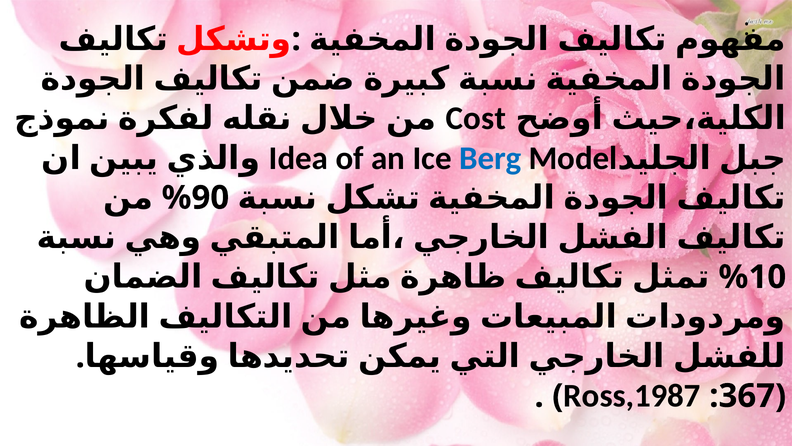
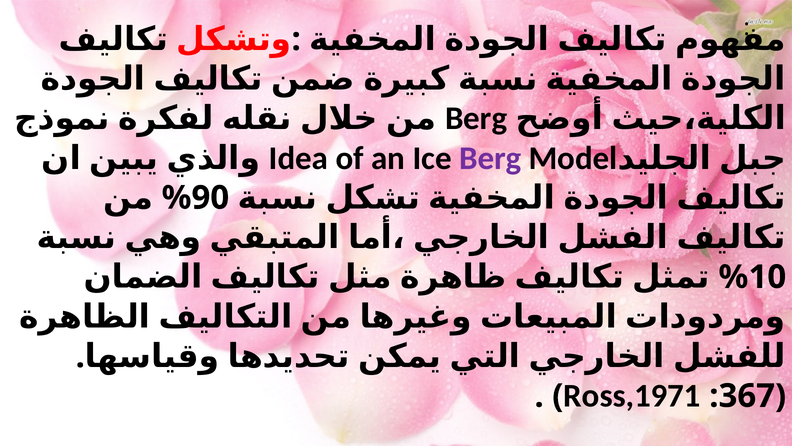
Cost: Cost -> Berg (476, 118)
Berg colour: blue -> purple (490, 158)
Ross,1987: Ross,1987 -> Ross,1971 (632, 396)
